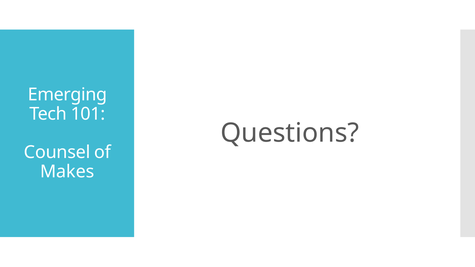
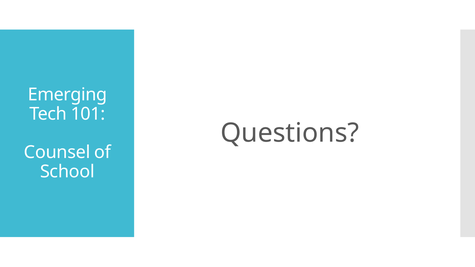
Makes: Makes -> School (67, 172)
